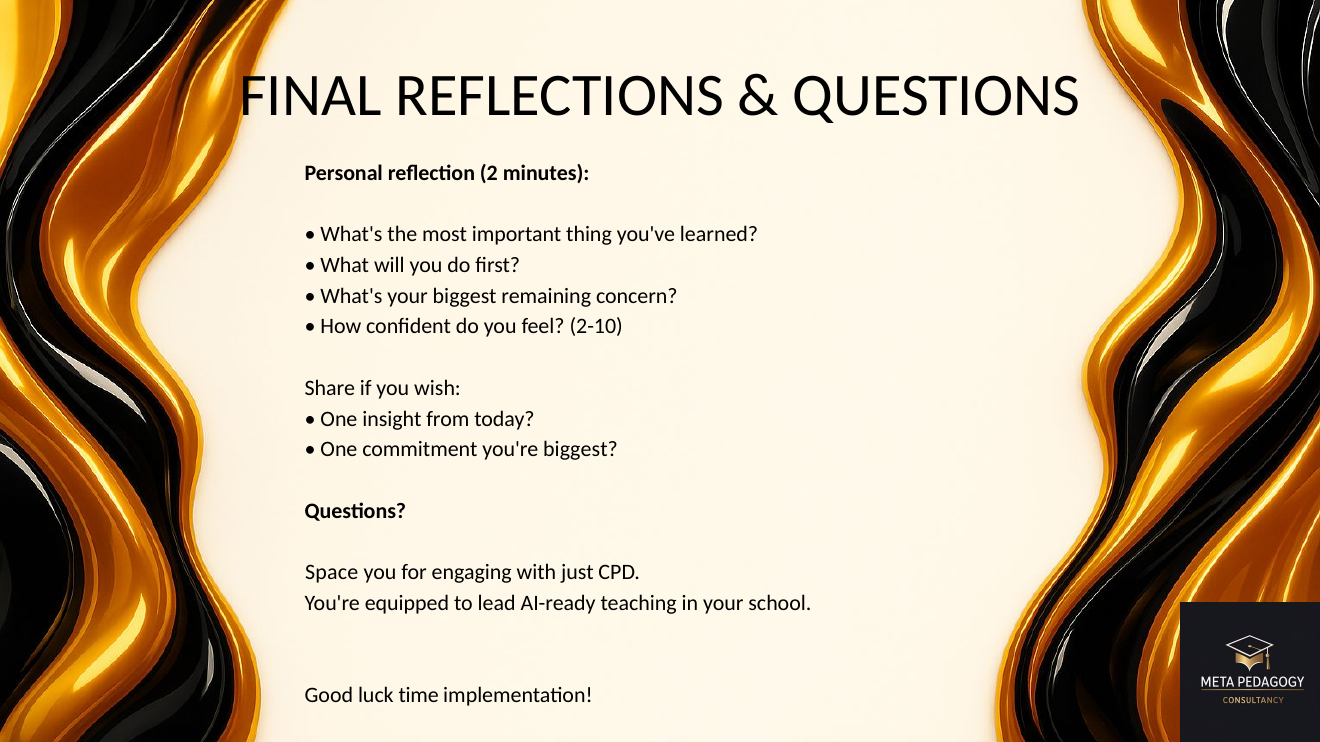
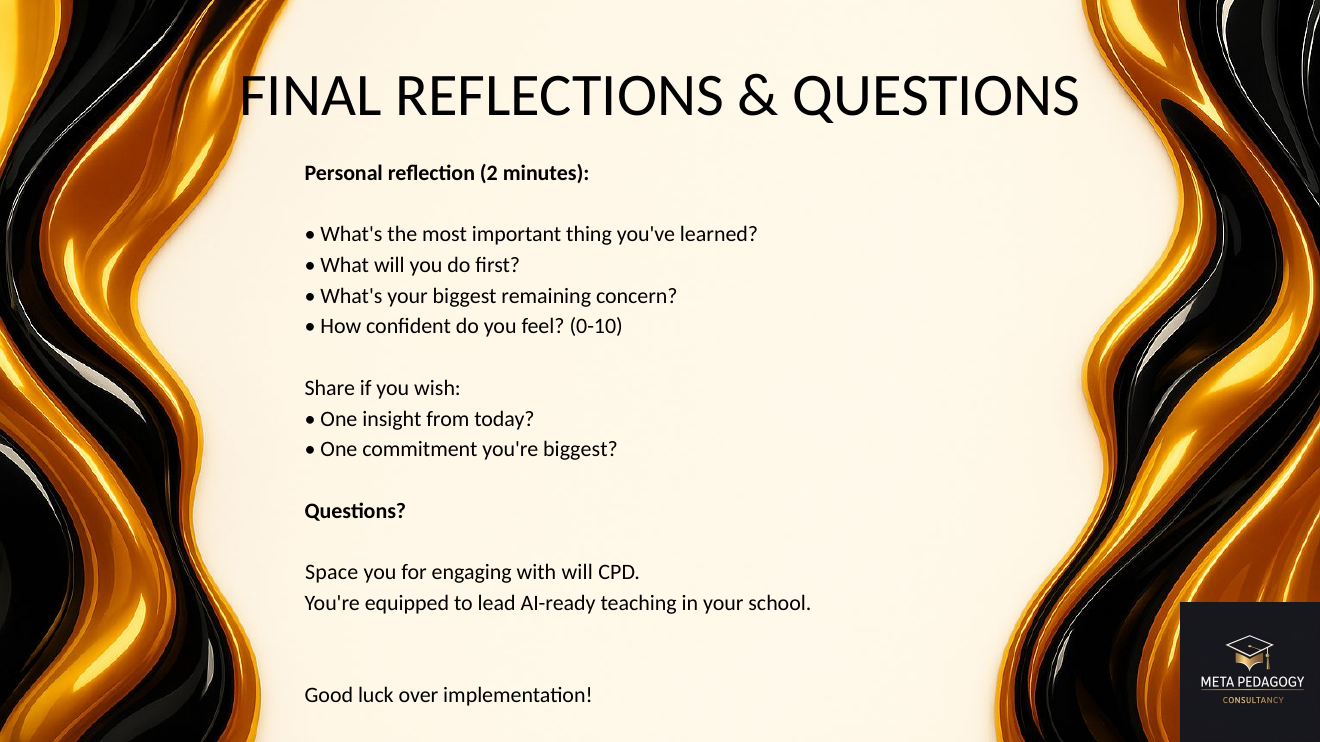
2-10: 2-10 -> 0-10 (596, 327)
with just: just -> will (577, 573)
time: time -> over (419, 696)
